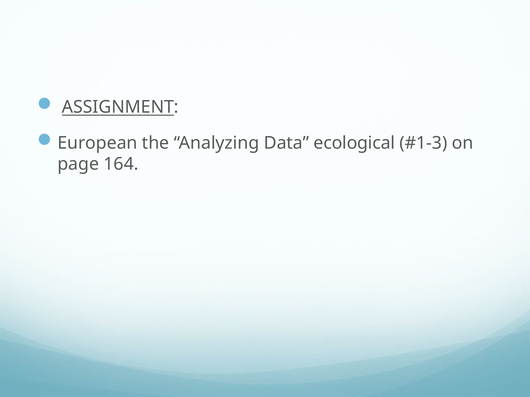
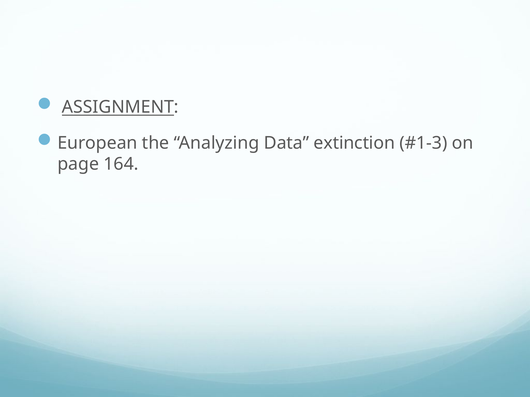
ecological: ecological -> extinction (354, 143)
